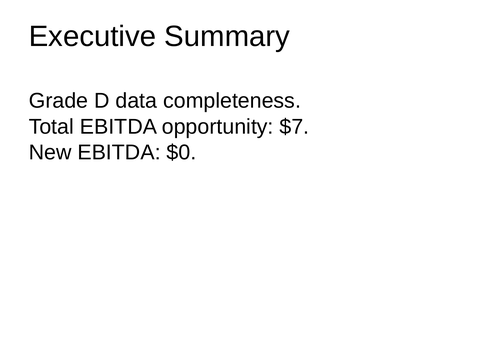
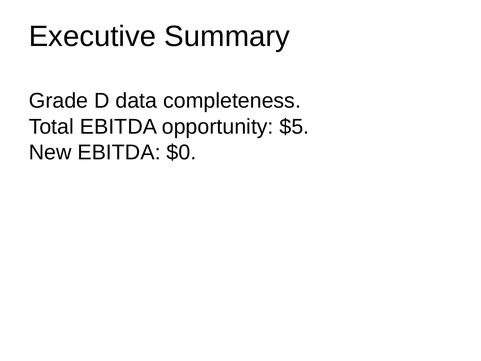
$7: $7 -> $5 (294, 127)
